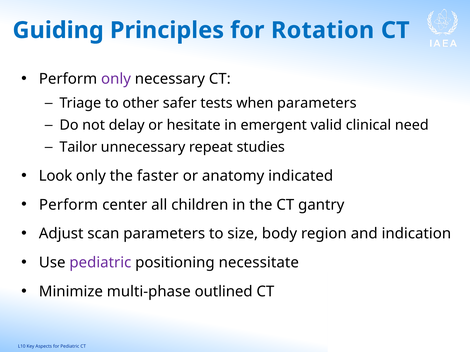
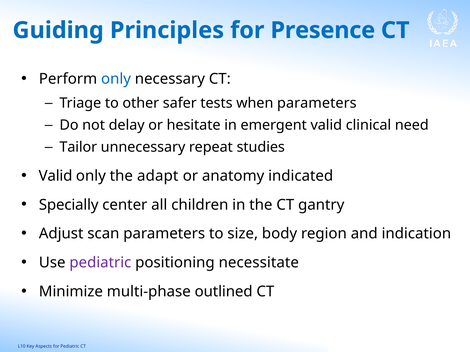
Rotation: Rotation -> Presence (323, 30)
only colour: purple -> blue (116, 79)
Look: Look -> Valid (56, 176)
faster: faster -> adapt (158, 176)
Perform: Perform -> Specially (69, 205)
